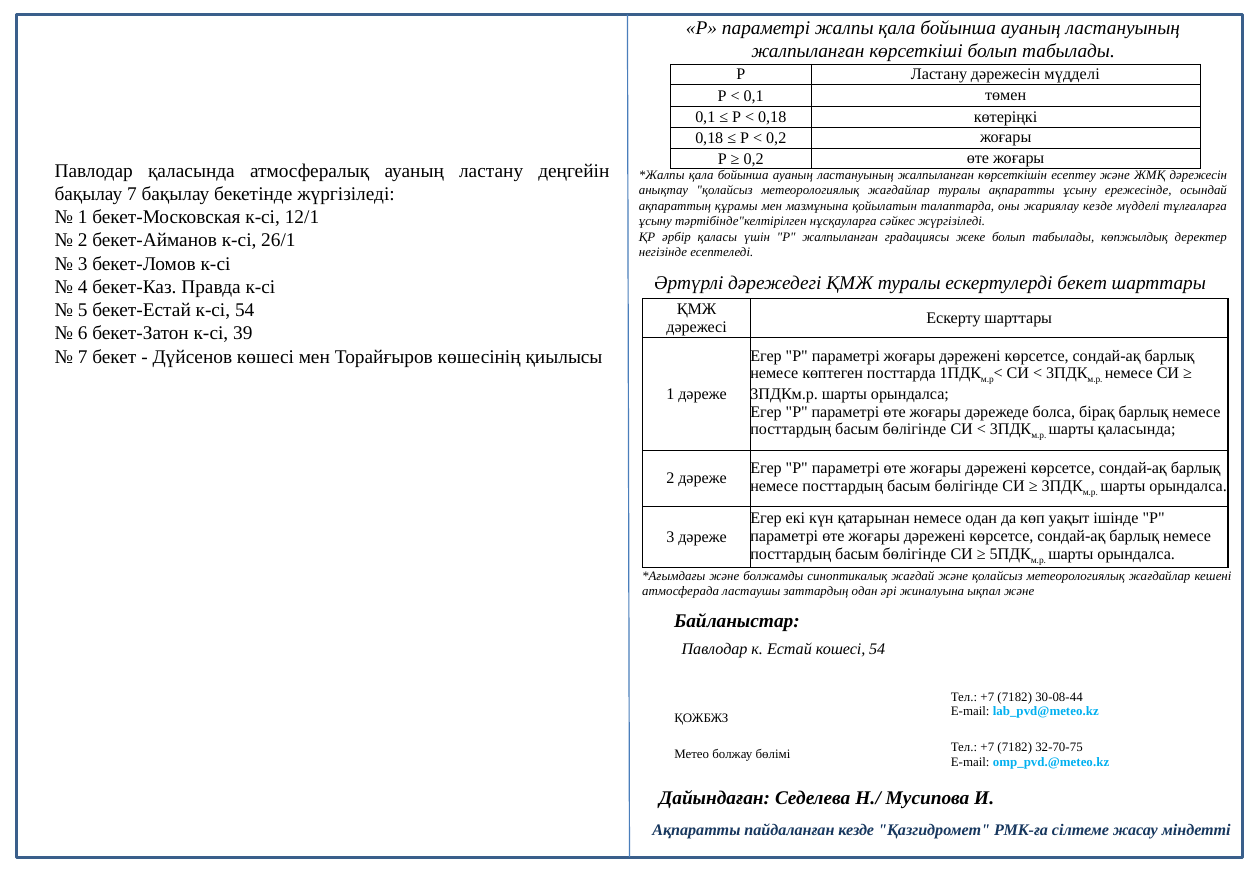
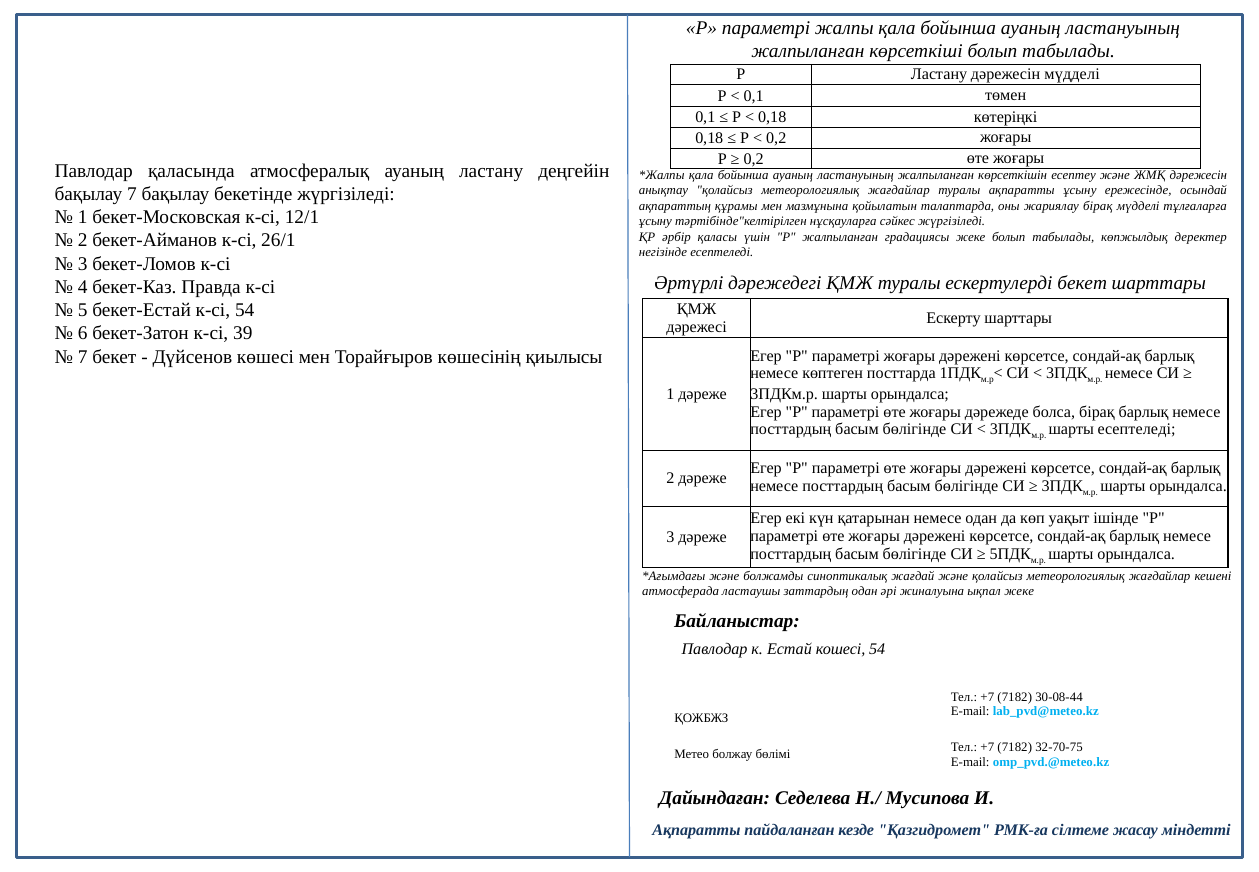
жариялау кезде: кезде -> бірақ (1098, 206)
шарты қаласында: қаласында -> есептеледі (1137, 429)
ықпал және: және -> жеке (1019, 591)
